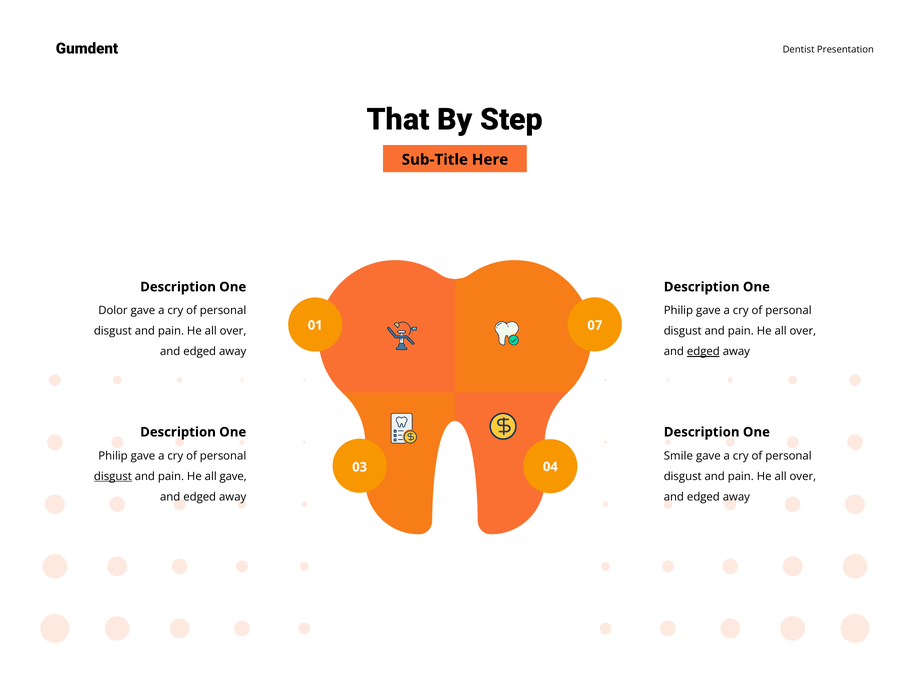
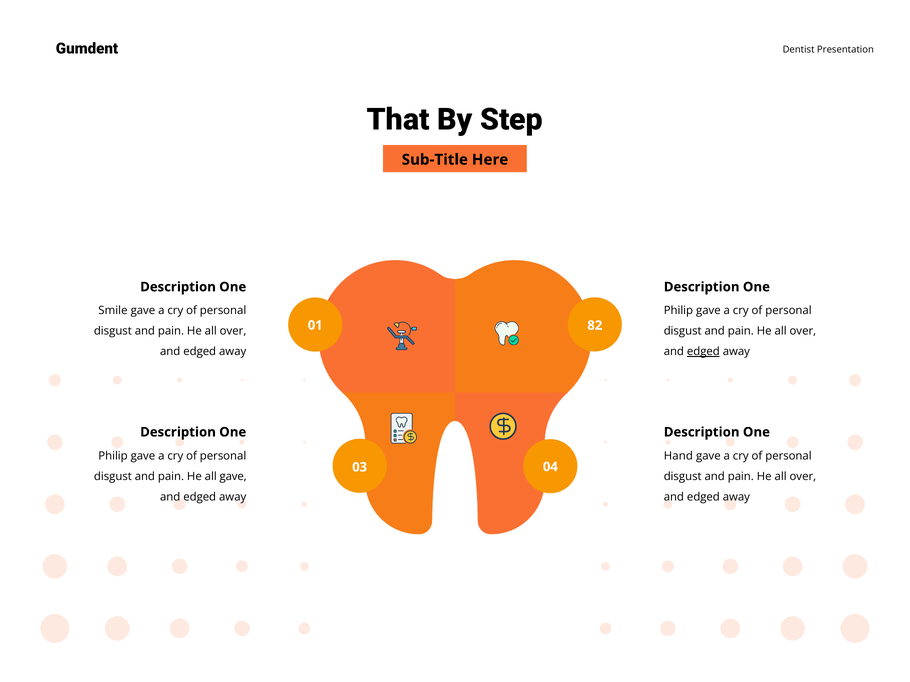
Dolor: Dolor -> Smile (113, 311)
07: 07 -> 82 (595, 326)
Smile: Smile -> Hand (678, 456)
disgust underline: present -> none (113, 477)
